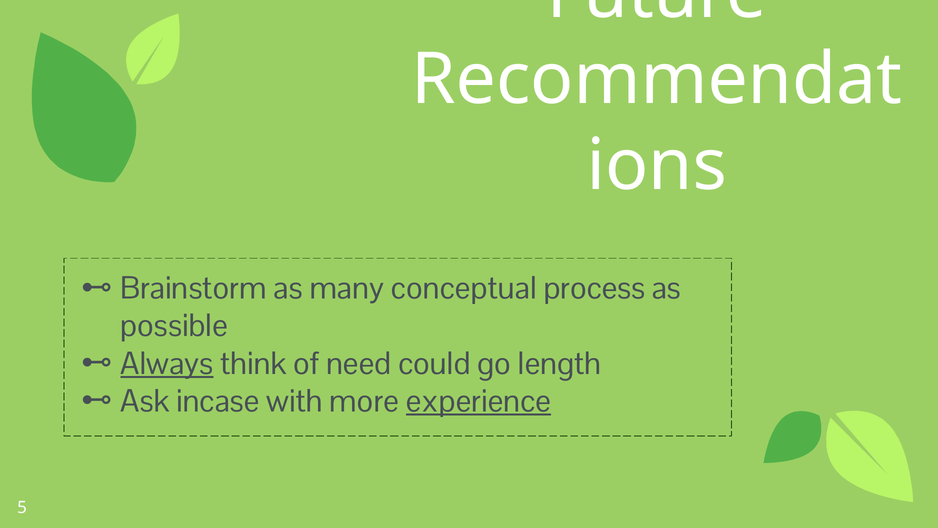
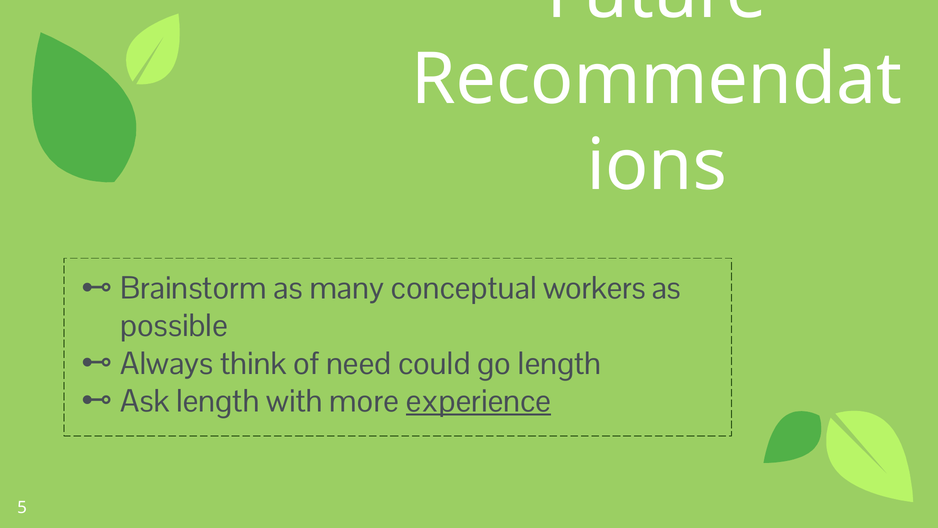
process: process -> workers (594, 288)
Always underline: present -> none (167, 363)
Ask incase: incase -> length (218, 401)
